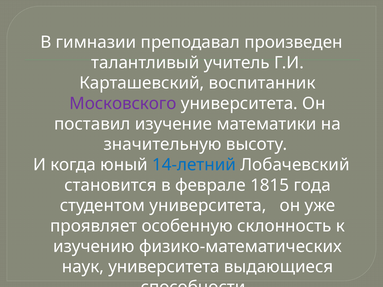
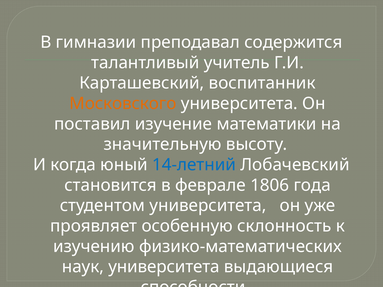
произведен: произведен -> содержится (293, 42)
Московского colour: purple -> orange (123, 104)
1815: 1815 -> 1806 (270, 185)
